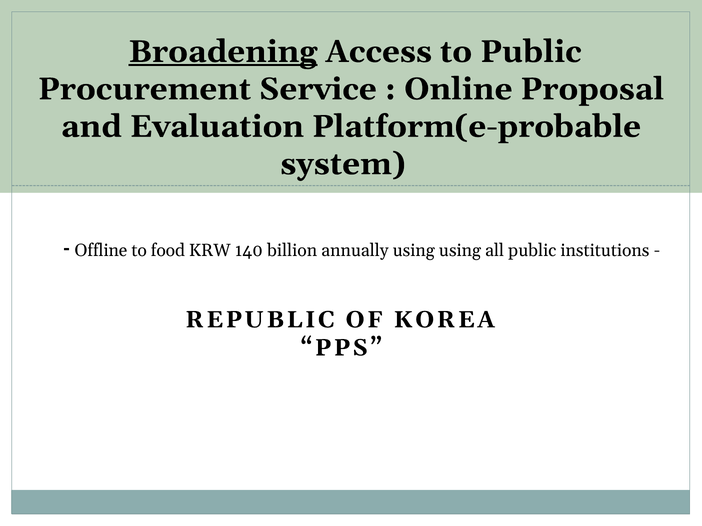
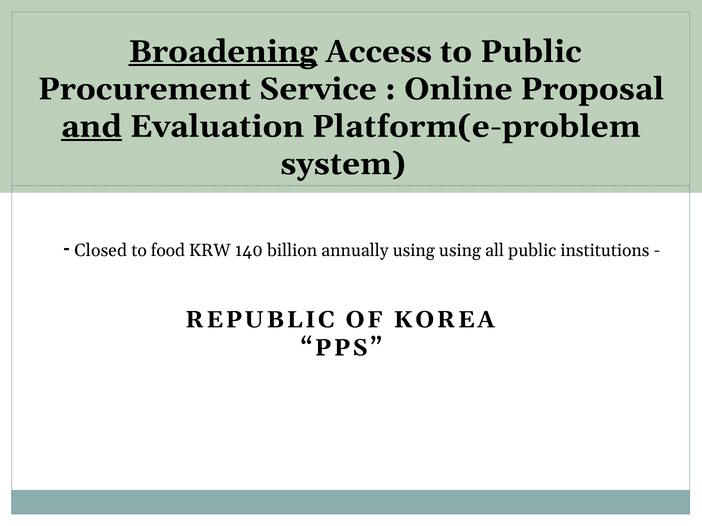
and underline: none -> present (91, 127)
Platform(e-probable: Platform(e-probable -> Platform(e-problem (476, 127)
Offline: Offline -> Closed (101, 251)
